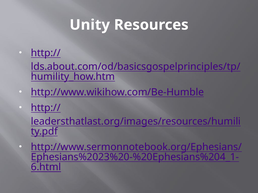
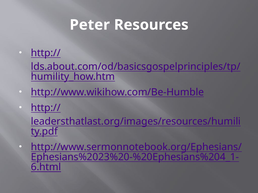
Unity: Unity -> Peter (90, 25)
